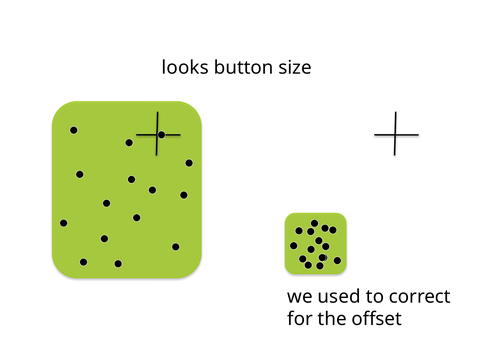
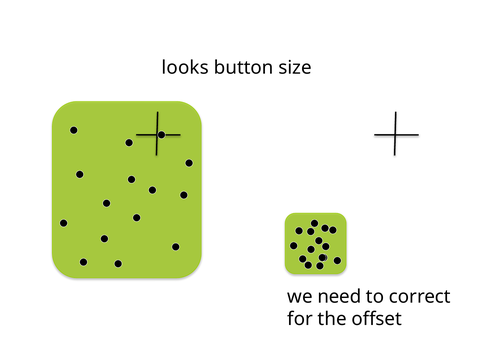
used: used -> need (339, 297)
